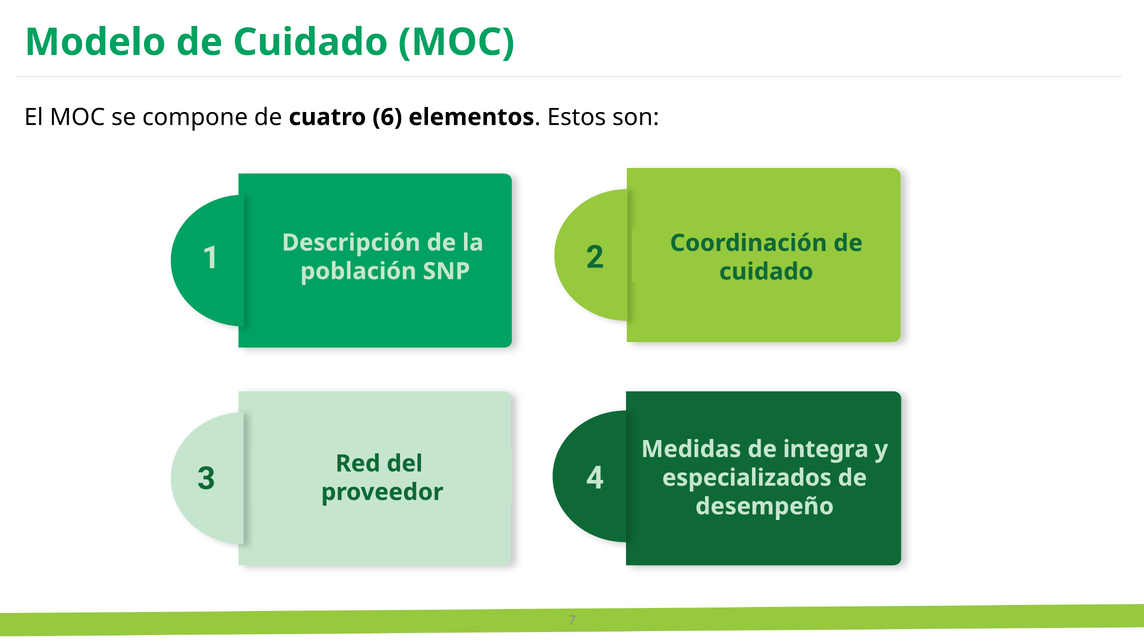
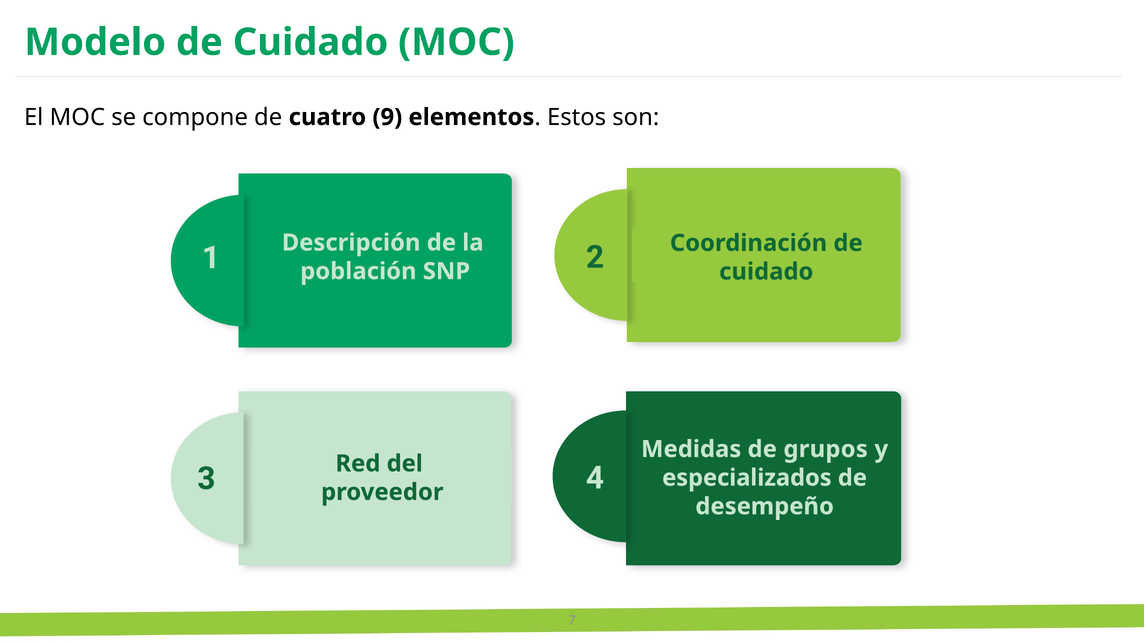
6: 6 -> 9 (387, 117)
integra: integra -> grupos (826, 450)
